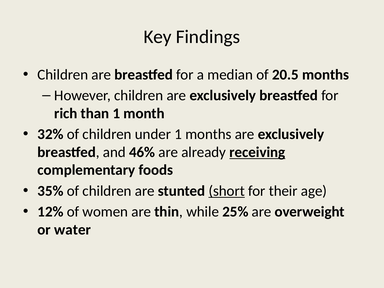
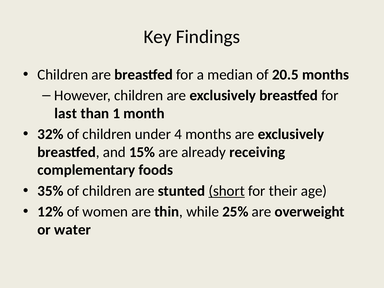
rich: rich -> last (66, 113)
under 1: 1 -> 4 (178, 134)
46%: 46% -> 15% (142, 152)
receiving underline: present -> none (257, 152)
